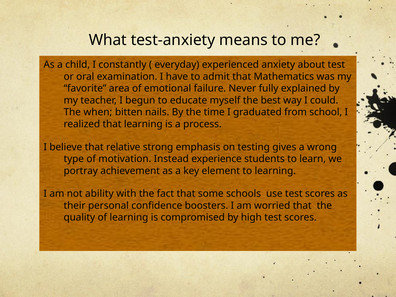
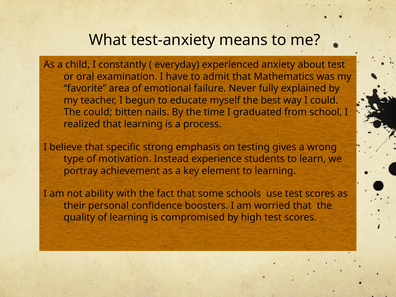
The when: when -> could (98, 112)
relative: relative -> specific (123, 147)
